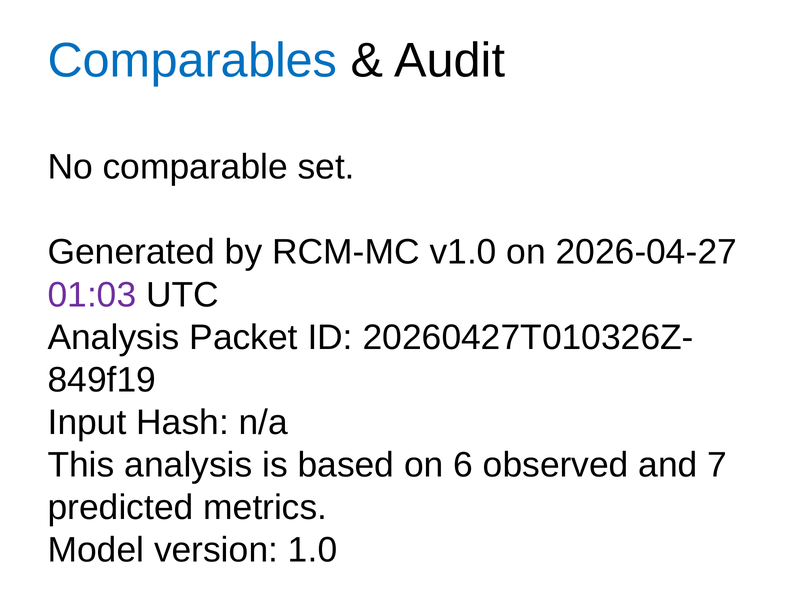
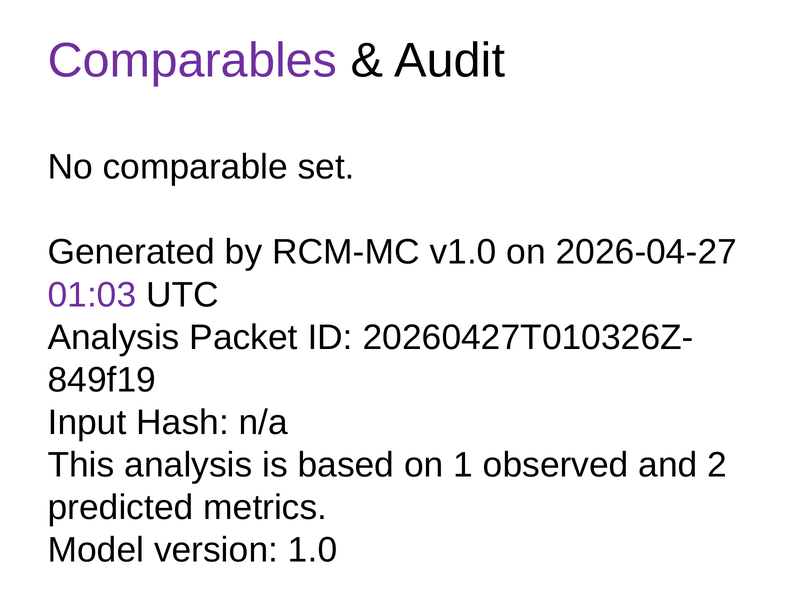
Comparables colour: blue -> purple (193, 60)
6: 6 -> 1 (463, 465)
7: 7 -> 2 (717, 465)
